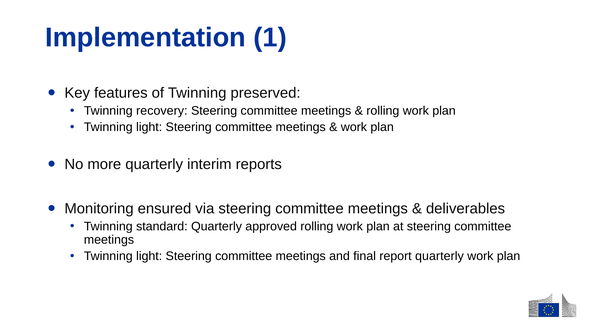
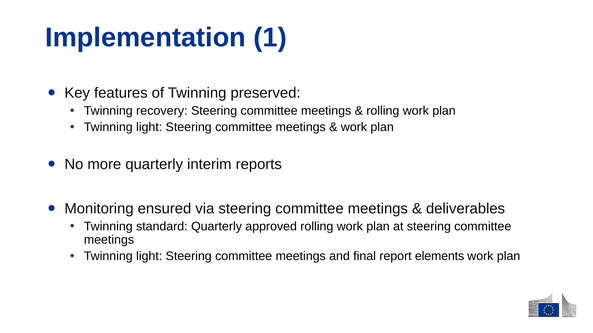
report quarterly: quarterly -> elements (440, 257)
